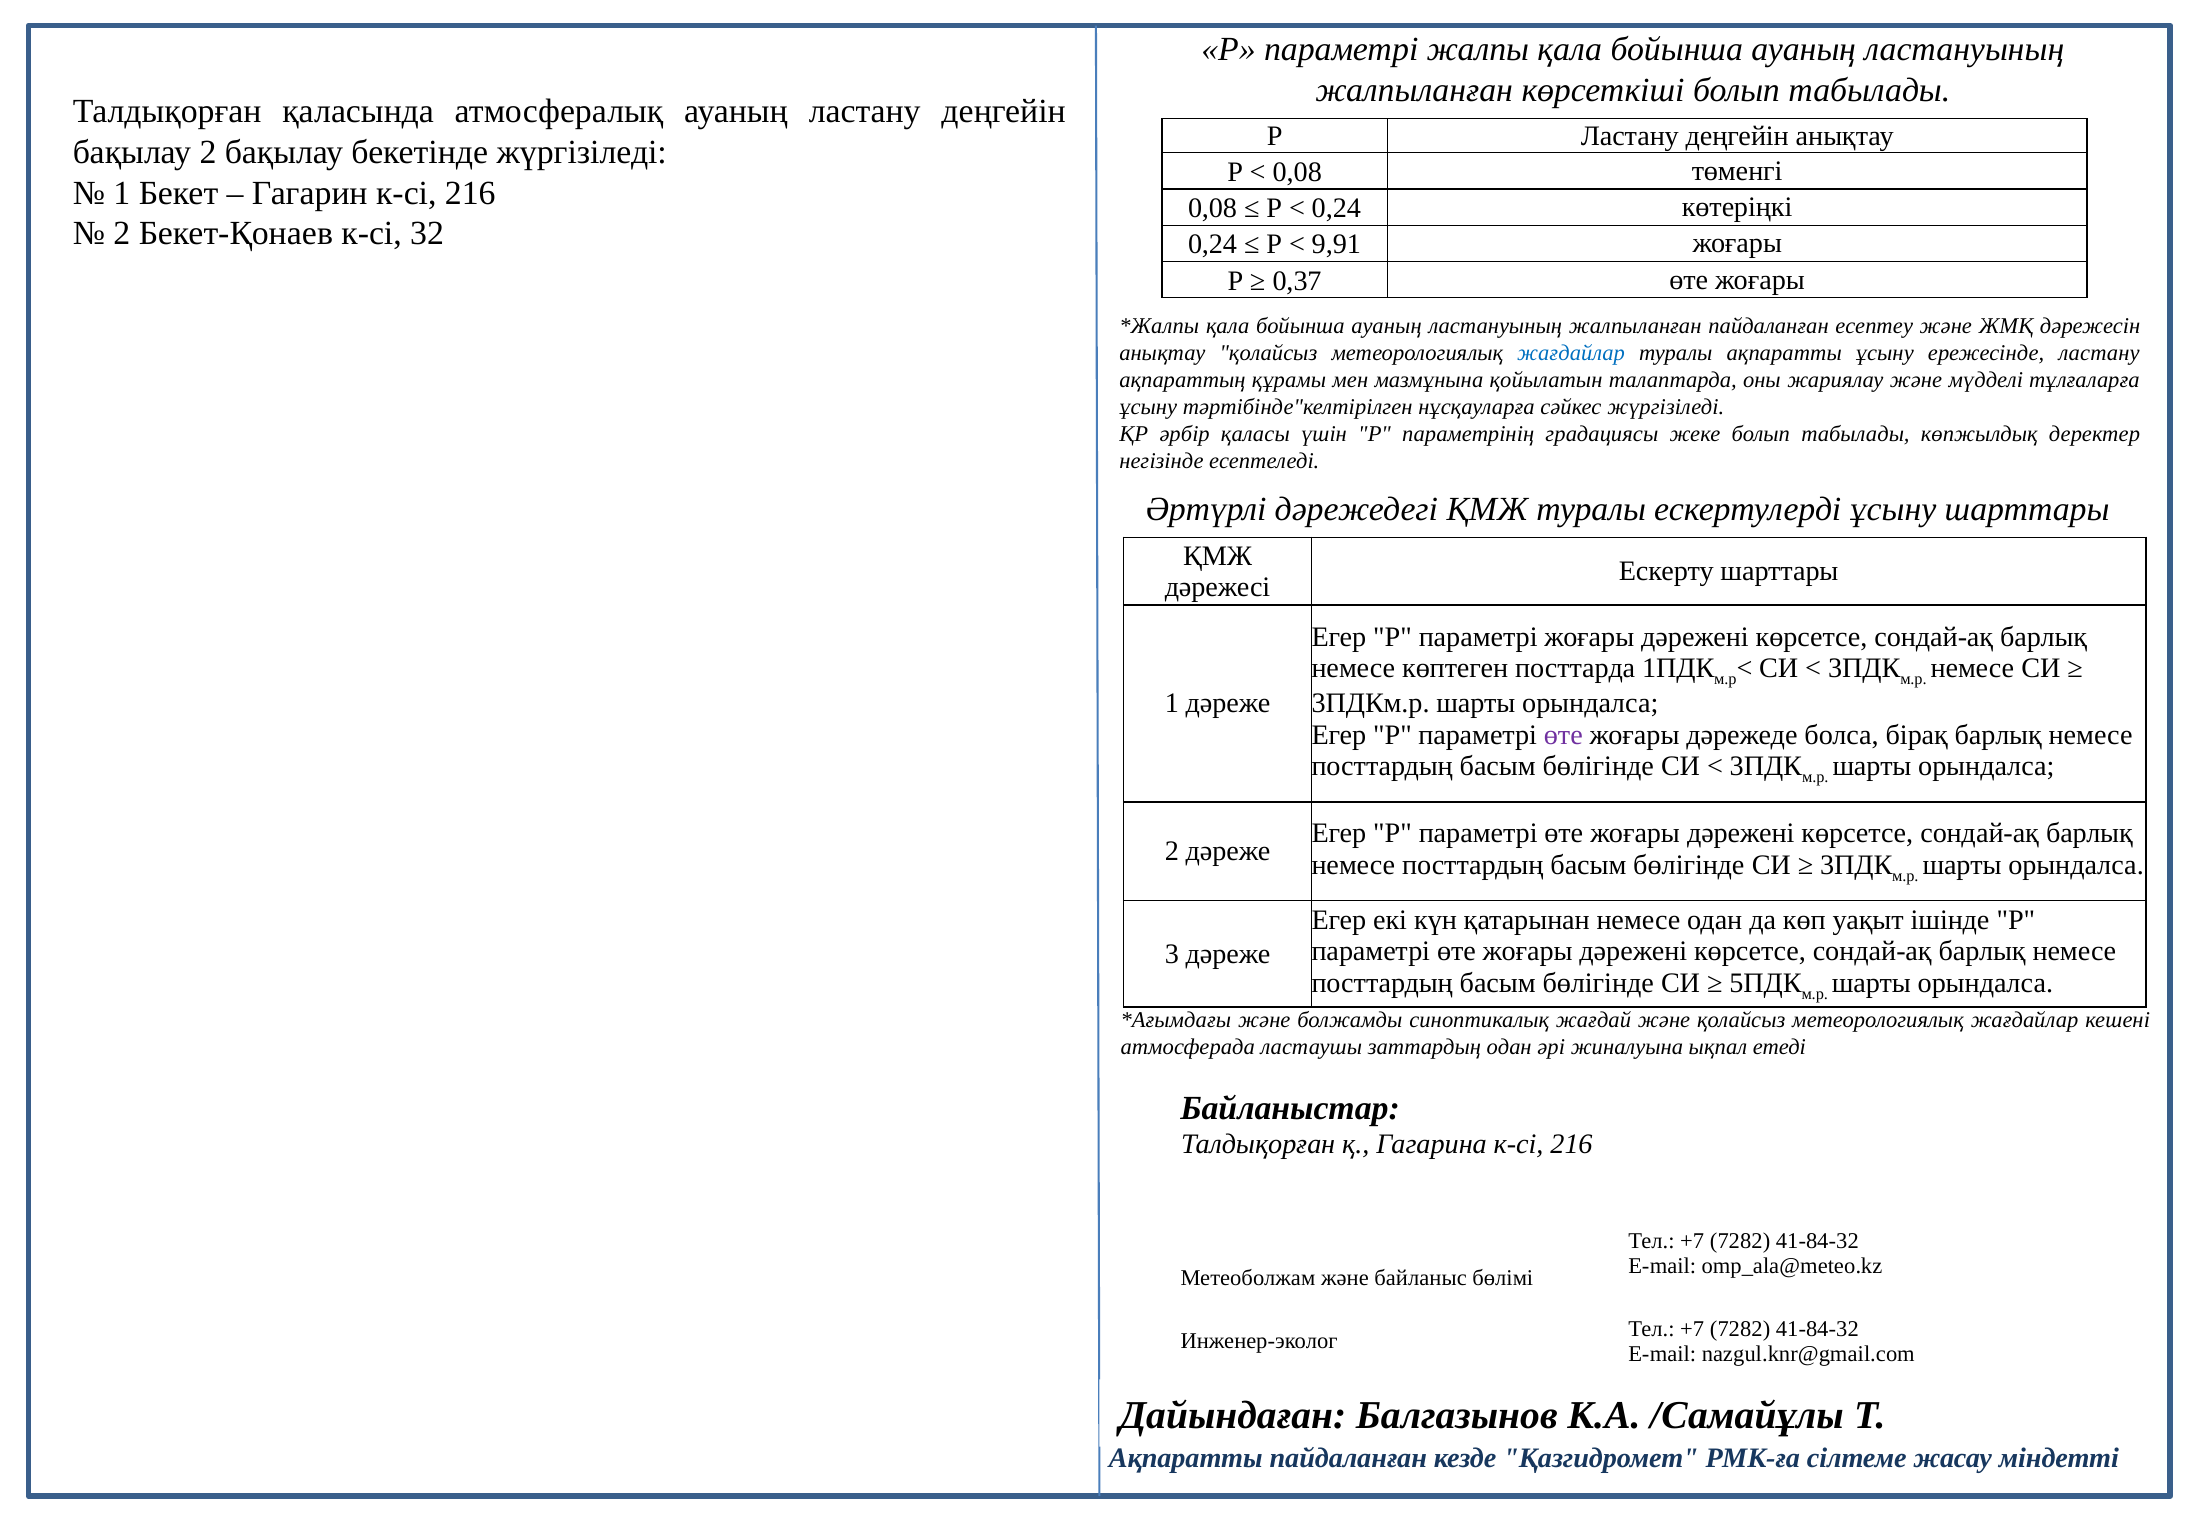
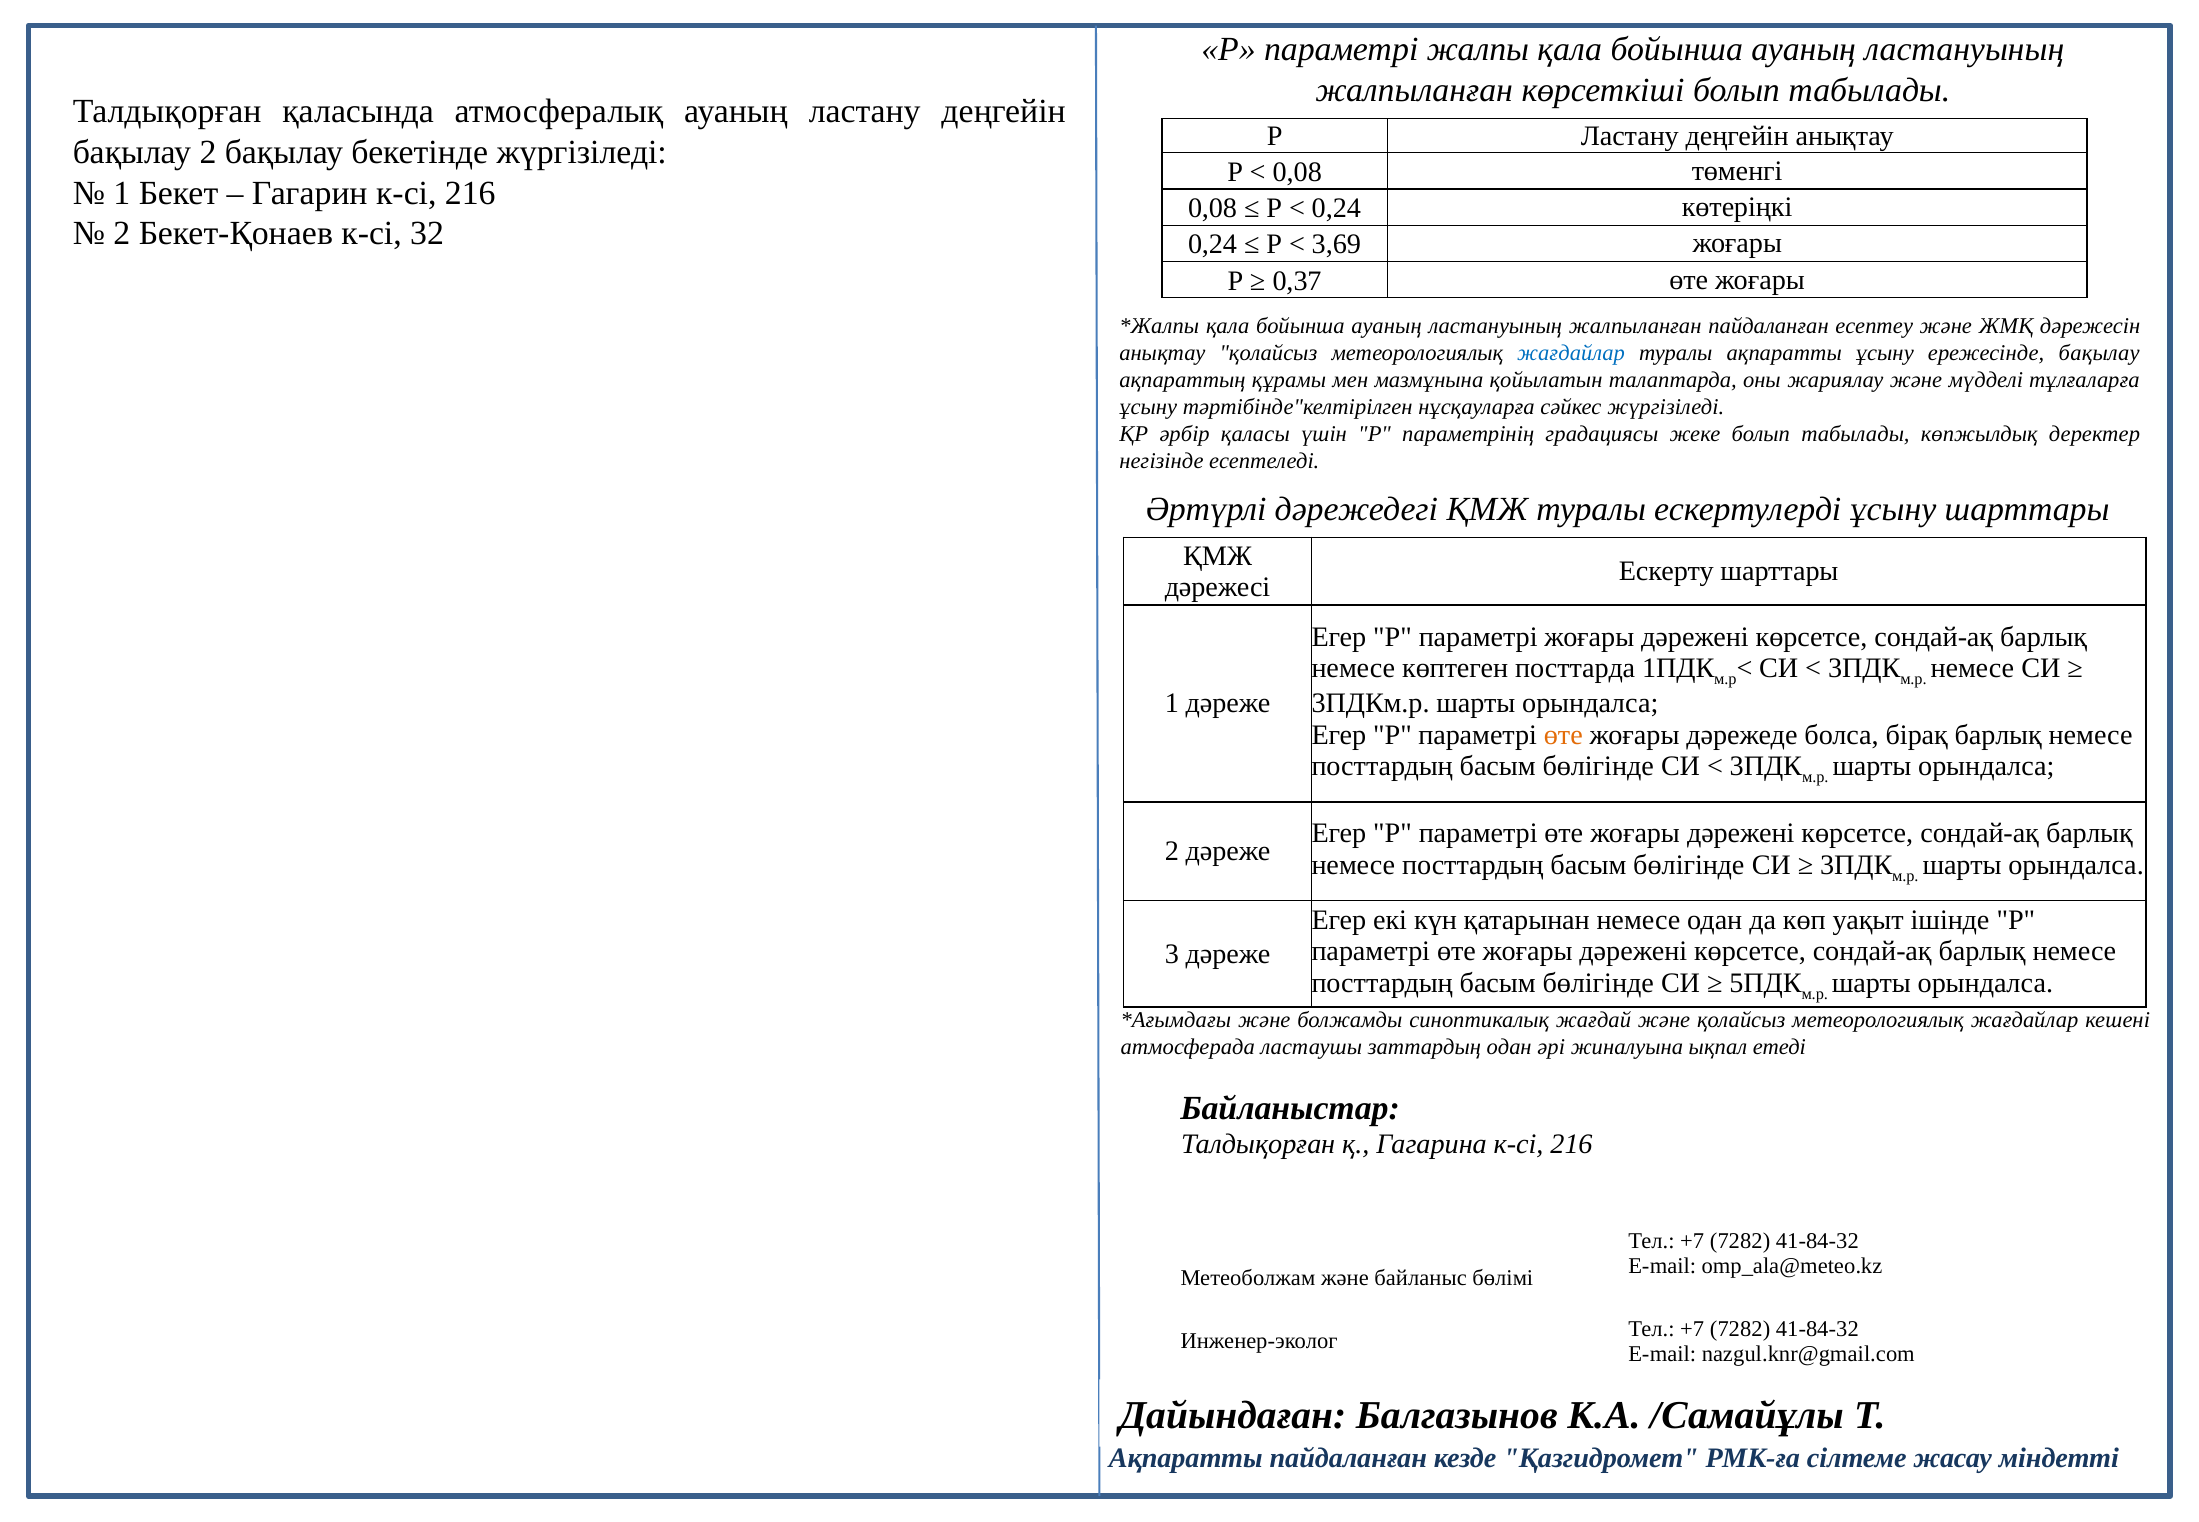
9,91: 9,91 -> 3,69 (1336, 245)
ережесінде ластану: ластану -> бақылау (2099, 353)
өте colour: purple -> orange (1563, 735)
